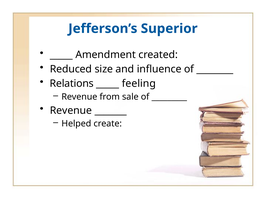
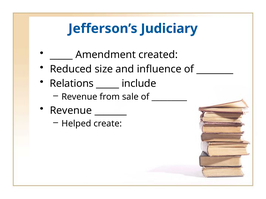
Superior: Superior -> Judiciary (169, 29)
feeling: feeling -> include (139, 84)
